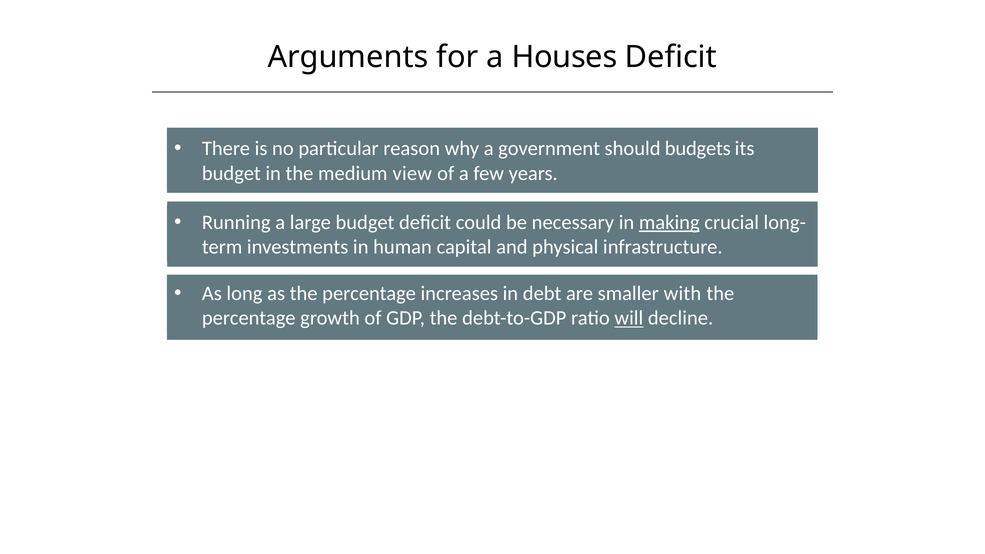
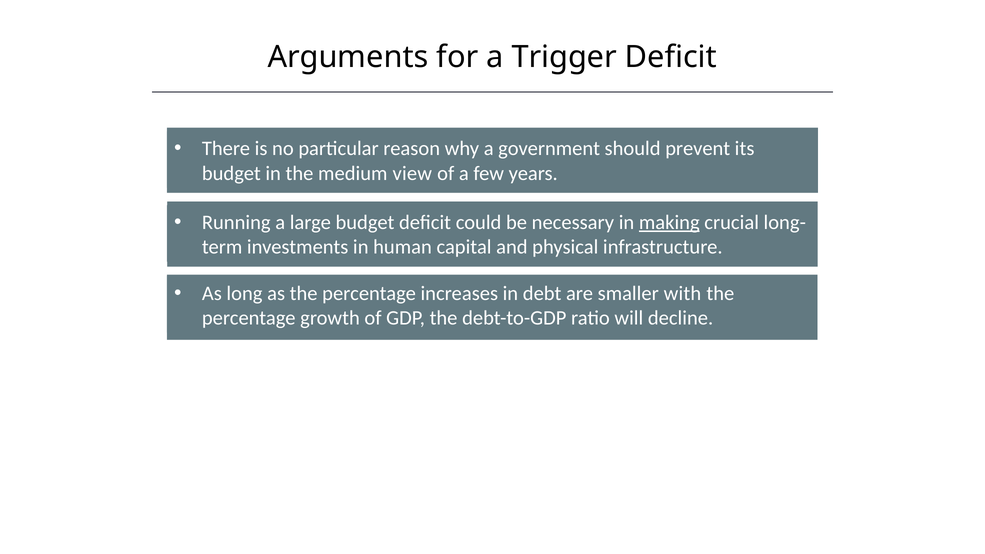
Houses: Houses -> Trigger (564, 57)
budgets: budgets -> prevent (698, 149)
will underline: present -> none (629, 318)
